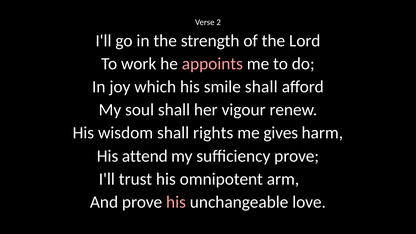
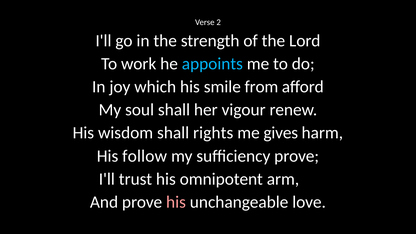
appoints colour: pink -> light blue (212, 64)
smile shall: shall -> from (261, 87)
attend: attend -> follow (145, 156)
